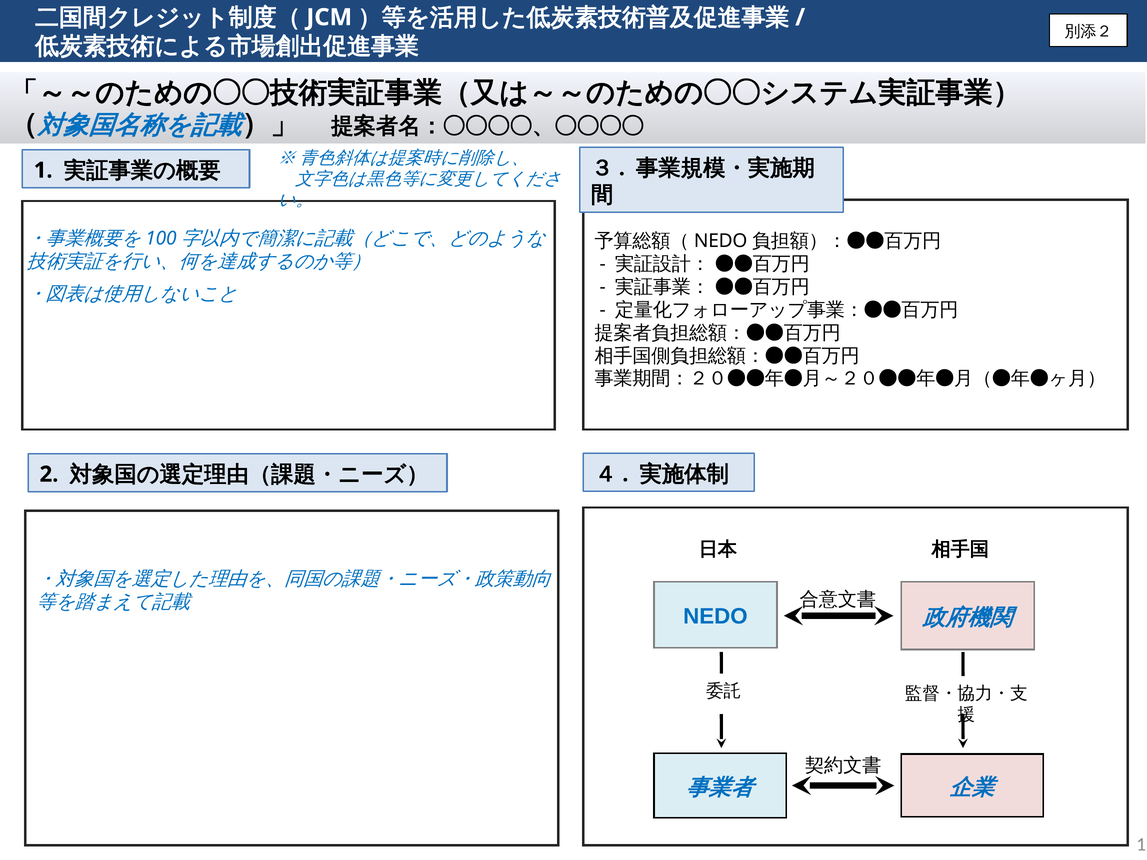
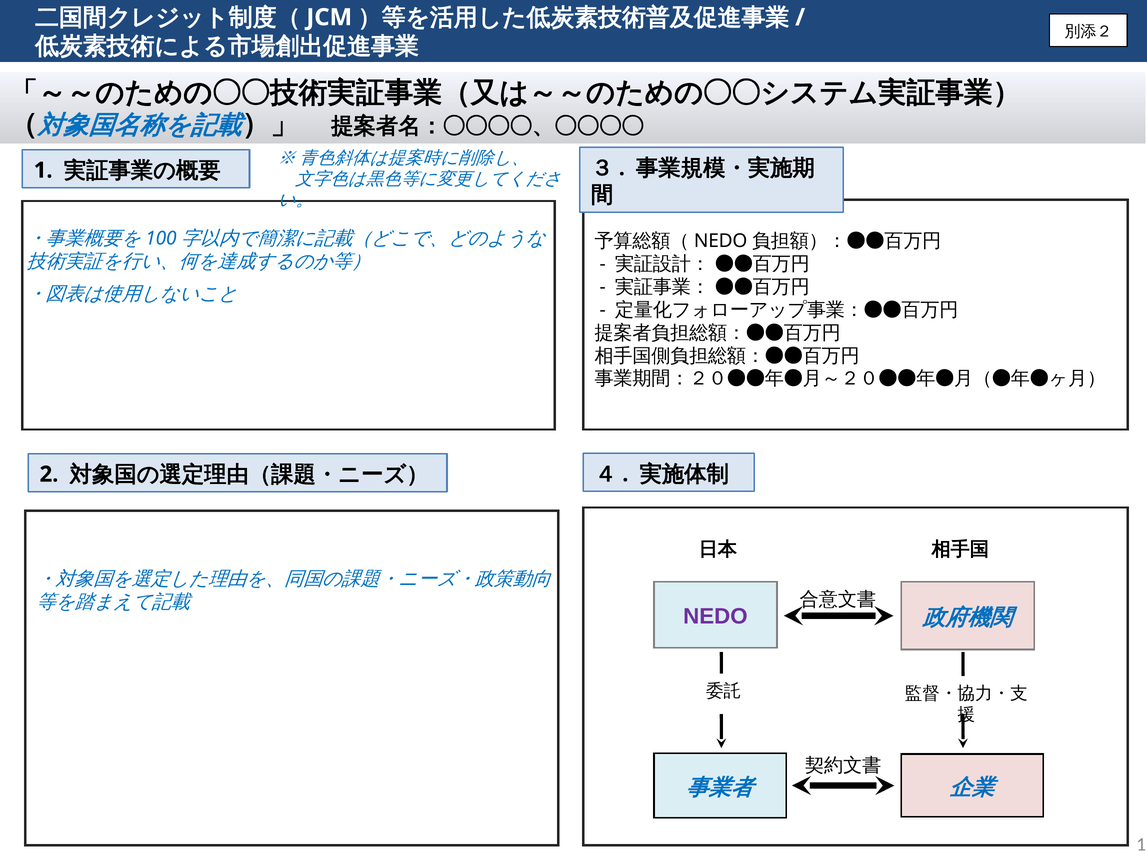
NEDO colour: blue -> purple (715, 616)
